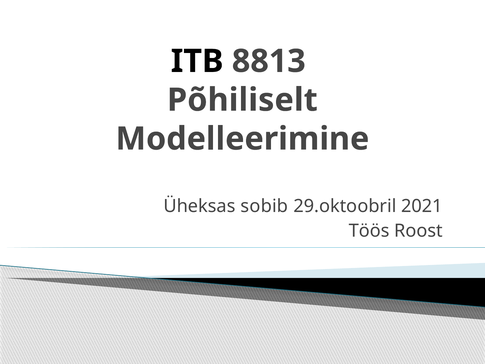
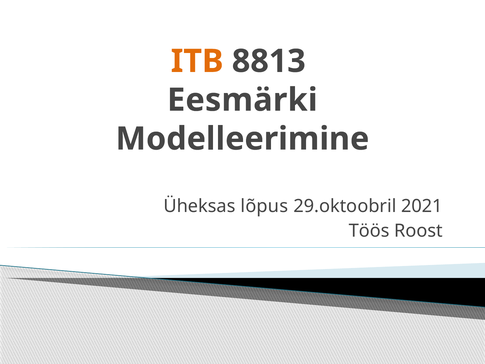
ITB colour: black -> orange (197, 61)
Põhiliselt: Põhiliselt -> Eesmärki (242, 100)
sobib: sobib -> lõpus (264, 206)
